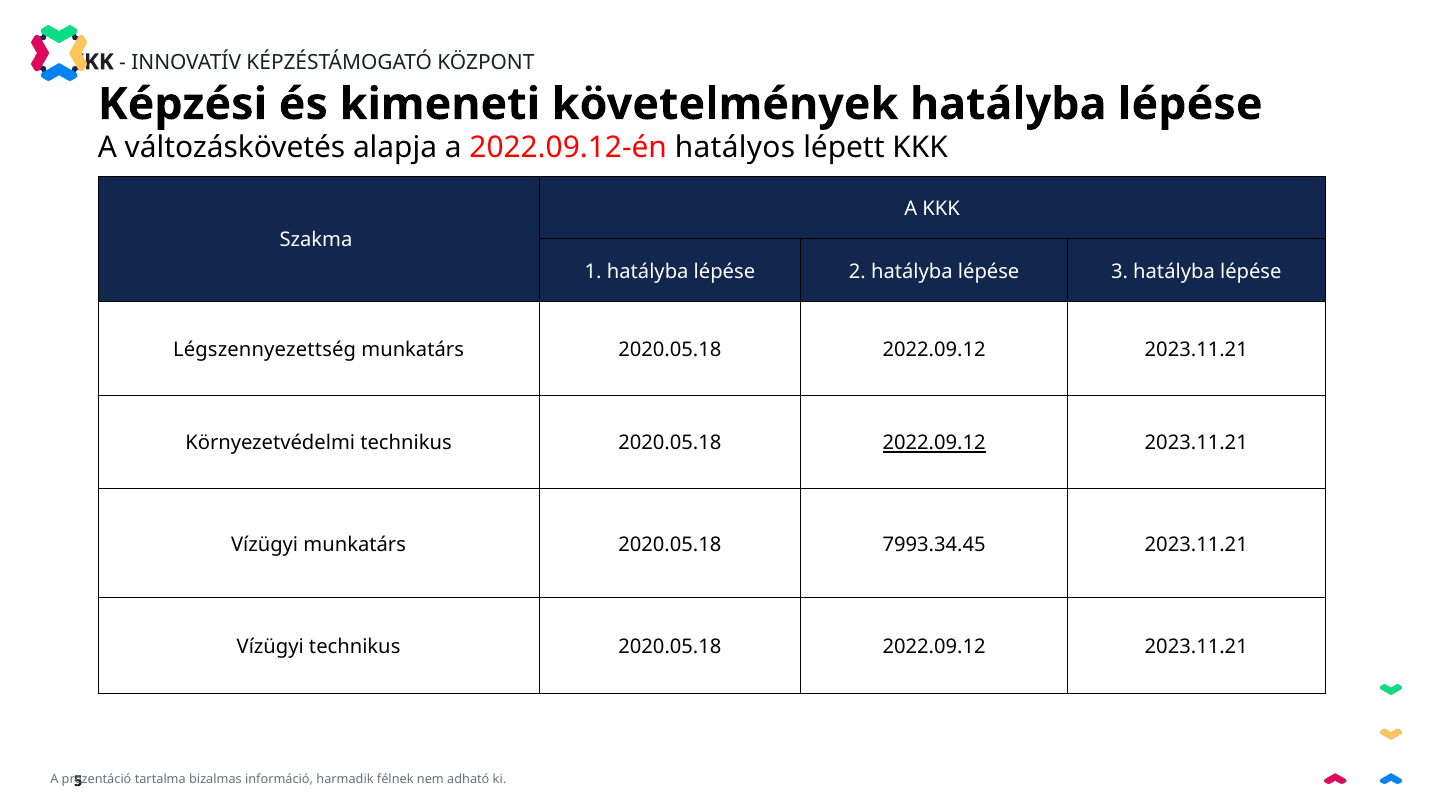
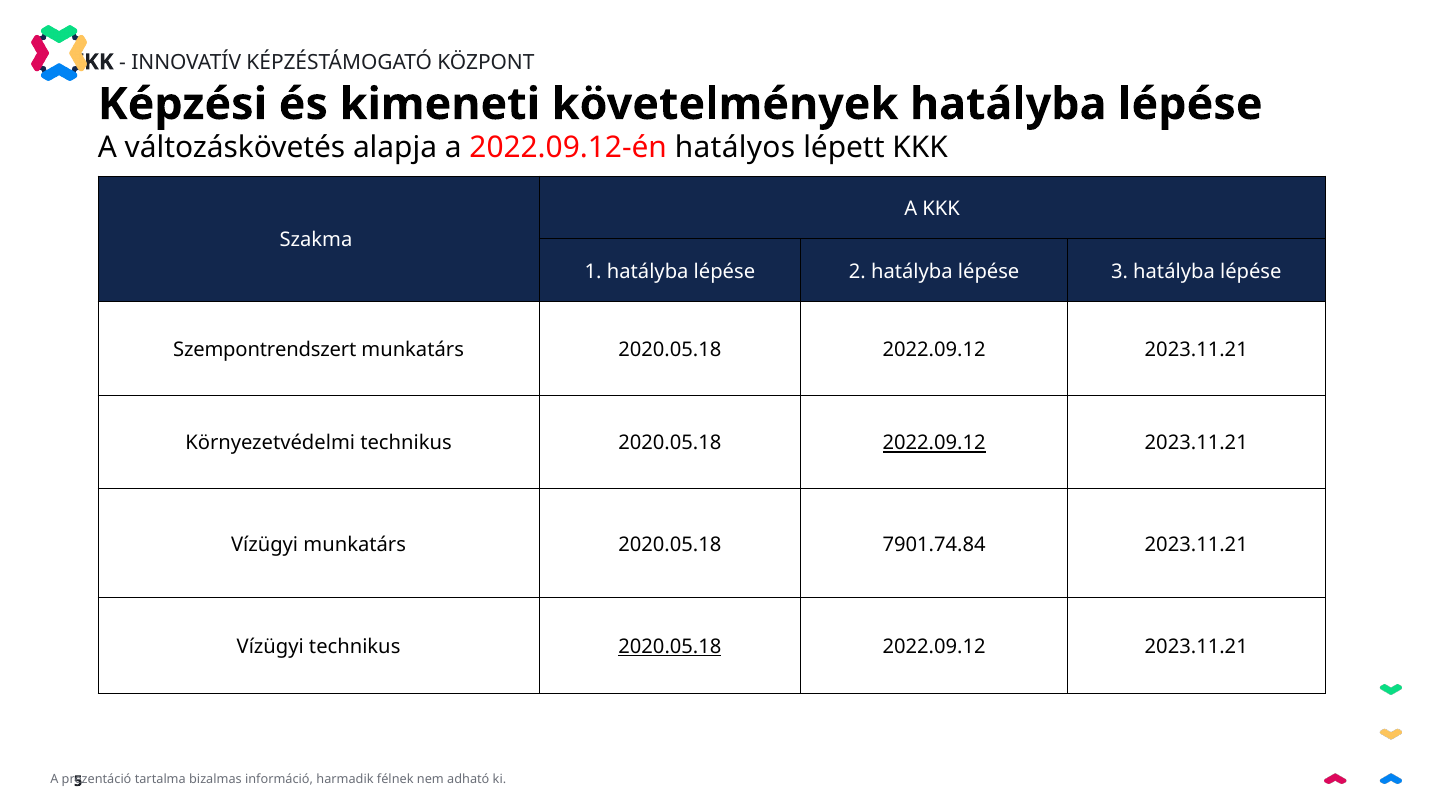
Légszennyezettség: Légszennyezettség -> Szempontrendszert (265, 350)
7993.34.45: 7993.34.45 -> 7901.74.84 (934, 545)
2020.05.18 underline: none -> present (670, 647)
